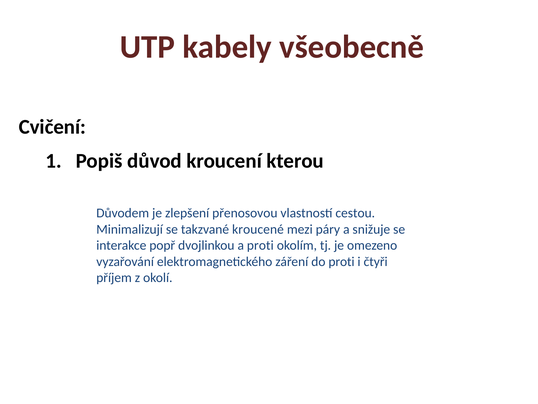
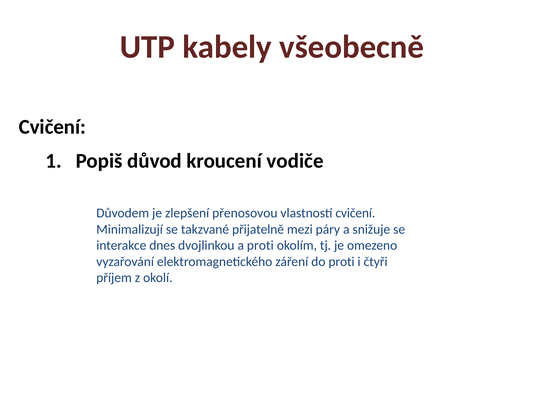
kterou: kterou -> vodiče (295, 161)
vlastností cestou: cestou -> cvičení (355, 213)
kroucené: kroucené -> přijatelně (258, 229)
popř: popř -> dnes (162, 245)
